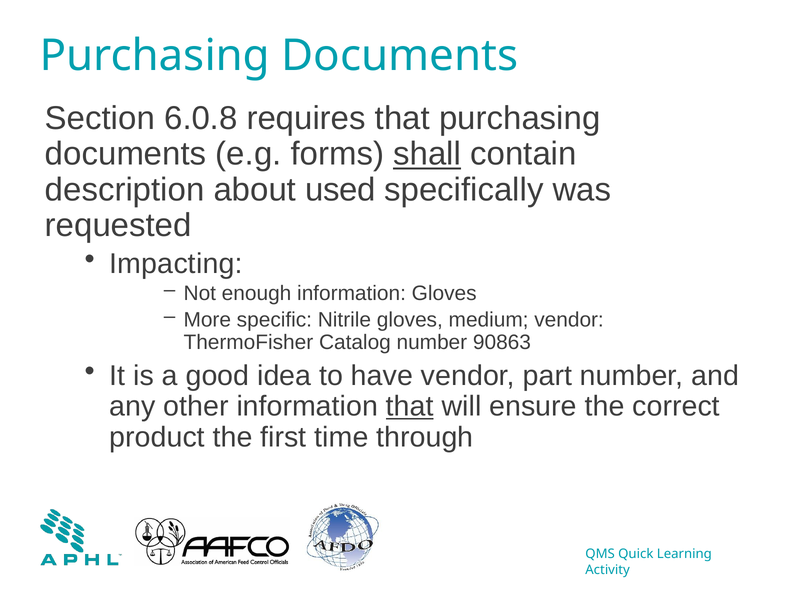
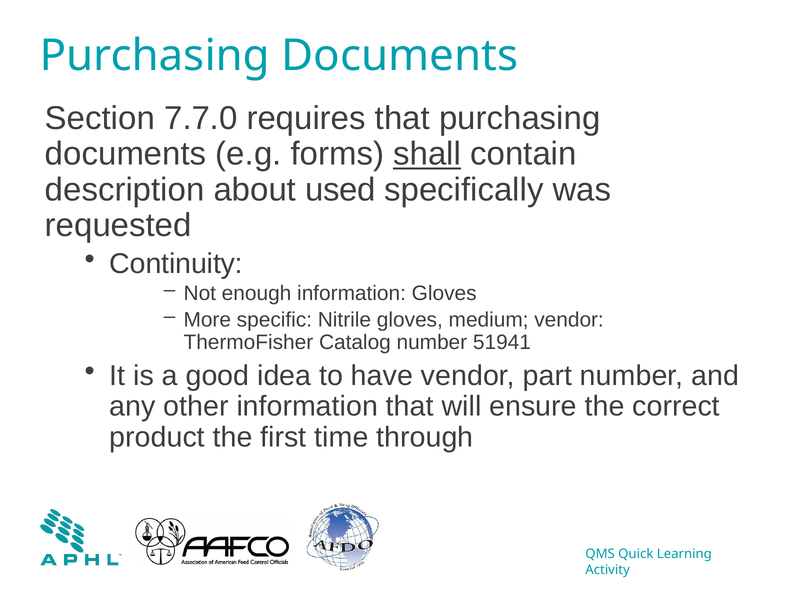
6.0.8: 6.0.8 -> 7.7.0 (201, 118)
Impacting: Impacting -> Continuity (176, 264)
90863: 90863 -> 51941 (502, 342)
that underline: present -> none (410, 406)
